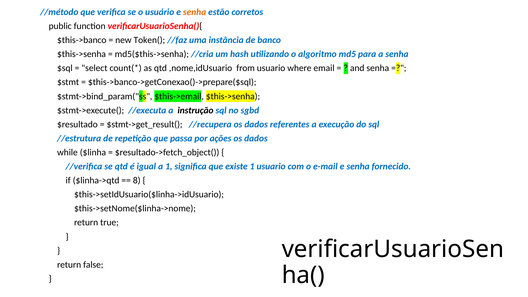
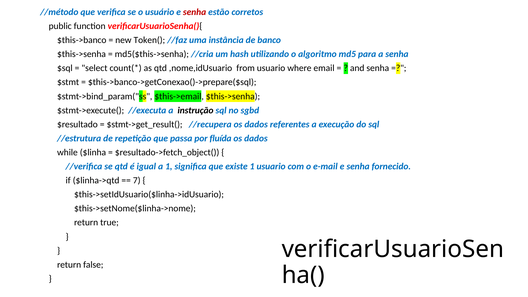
senha colour: orange -> red (195, 12)
ações: ações -> fluída (221, 138)
8: 8 -> 7 (137, 180)
